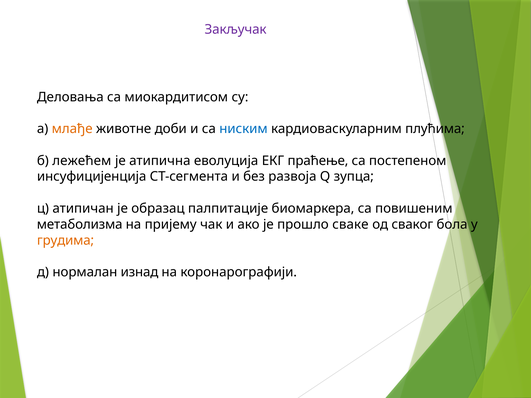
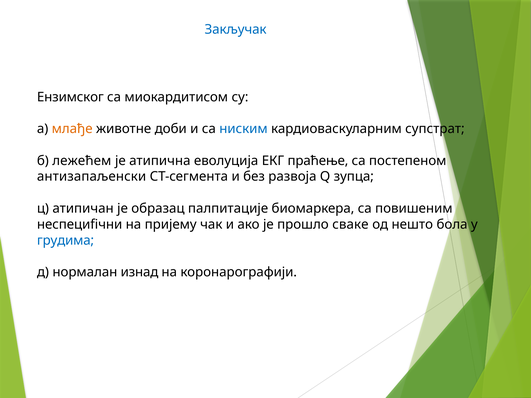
Закључак colour: purple -> blue (236, 29)
Деловања: Деловања -> Ензимског (70, 97)
плућима: плућима -> супстрат (435, 129)
инсуфицијенција: инсуфицијенција -> антизапаљенски (92, 177)
метаболизма: метаболизма -> неспециfiчни (80, 225)
сваког: сваког -> нешто (412, 225)
грудима colour: orange -> blue (66, 240)
